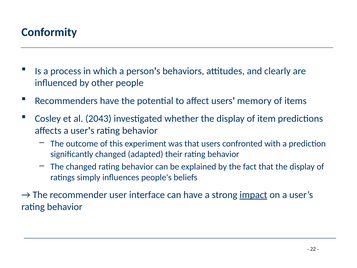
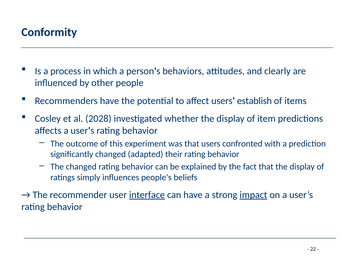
memory: memory -> establish (254, 101)
2043: 2043 -> 2028 (98, 119)
interface underline: none -> present (147, 195)
